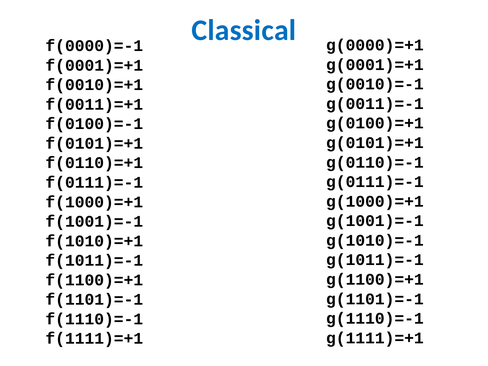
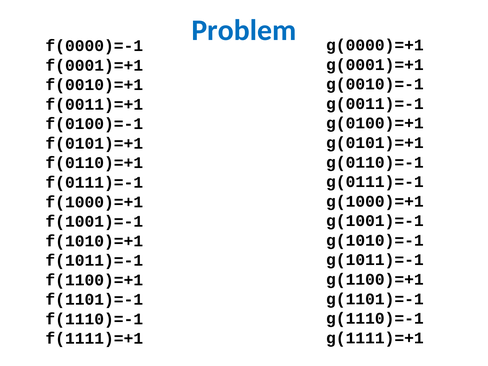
Classical: Classical -> Problem (244, 30)
